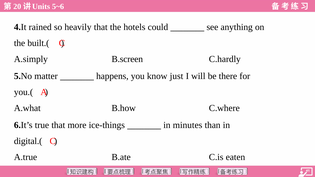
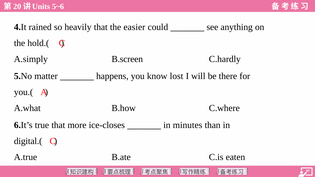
hotels: hotels -> easier (134, 27)
built.(: built.( -> hold.( (38, 43)
just: just -> lost (177, 76)
ice-things: ice-things -> ice-closes (107, 125)
